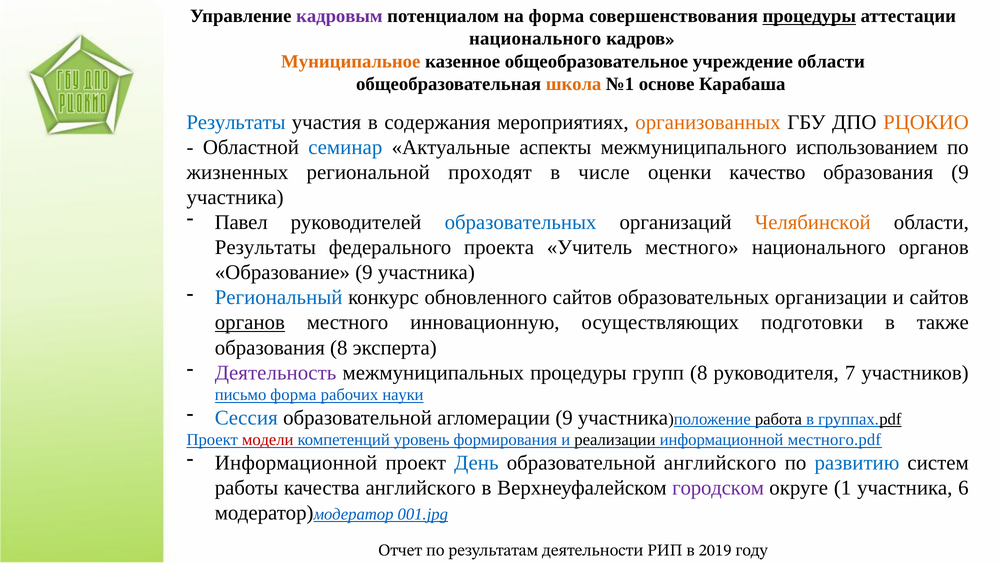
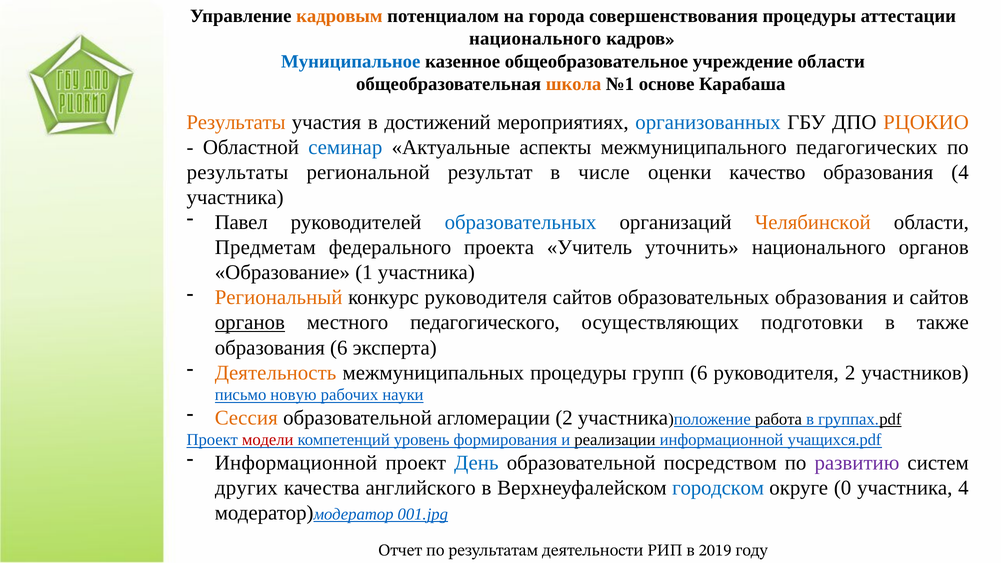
кадровым colour: purple -> orange (339, 16)
на форма: форма -> города (557, 16)
процедуры underline: present -> none (809, 16)
Муниципальное colour: orange -> blue (351, 61)
Результаты colour: blue -> orange (236, 122)
содержания: содержания -> достижений (438, 122)
организованных colour: orange -> blue (708, 122)
использованием: использованием -> педагогических (867, 147)
жизненных: жизненных -> результаты (237, 172)
проходят: проходят -> результат (490, 172)
образования 9: 9 -> 4 (960, 172)
Результаты: Результаты -> Предметам (265, 248)
Учитель местного: местного -> уточнить (692, 248)
Образование 9: 9 -> 1 (364, 273)
Региональный colour: blue -> orange (279, 298)
конкурс обновленного: обновленного -> руководителя (486, 298)
образовательных организации: организации -> образования (831, 298)
инновационную: инновационную -> педагогического (485, 323)
образования 8: 8 -> 6 (339, 348)
Деятельность colour: purple -> orange (276, 373)
групп 8: 8 -> 6 (699, 373)
руководителя 7: 7 -> 2 (850, 373)
форма: форма -> новую (293, 395)
Сессия colour: blue -> orange (246, 418)
агломерации 9: 9 -> 2 (564, 418)
местного.pdf: местного.pdf -> учащихся.pdf (834, 440)
образовательной английского: английского -> посредством (720, 463)
развитию colour: blue -> purple (857, 463)
работы: работы -> других (246, 488)
городском colour: purple -> blue (718, 488)
1: 1 -> 0 (843, 488)
участника 6: 6 -> 4 (963, 488)
